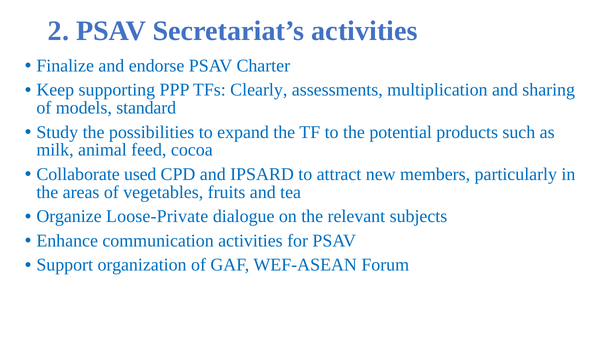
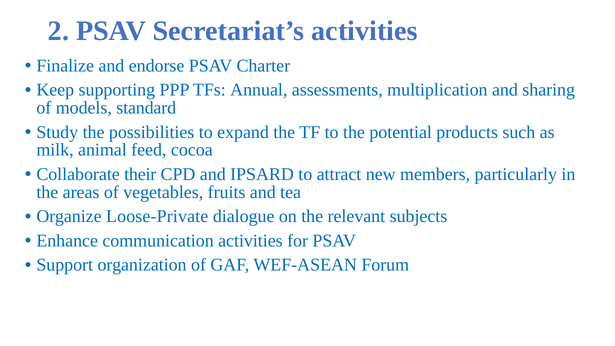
Clearly: Clearly -> Annual (259, 90)
used: used -> their (140, 174)
